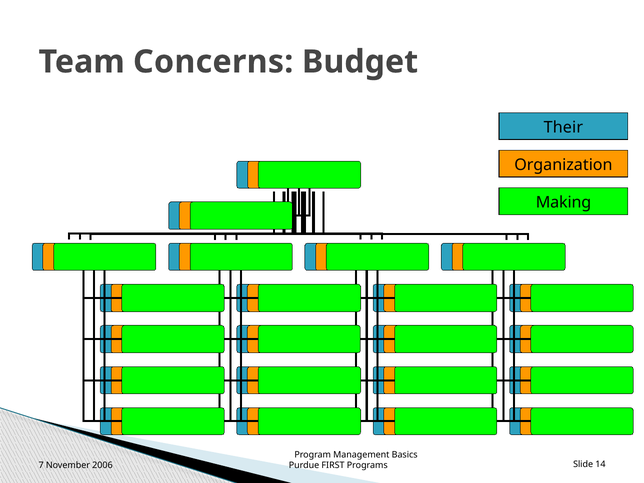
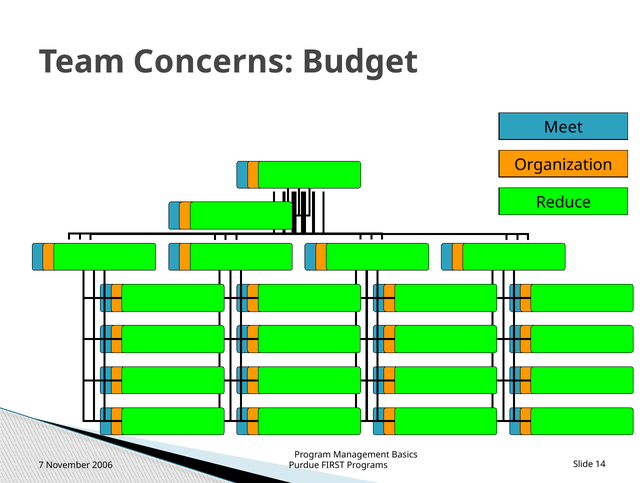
Their: Their -> Meet (563, 127)
Making: Making -> Reduce (563, 202)
